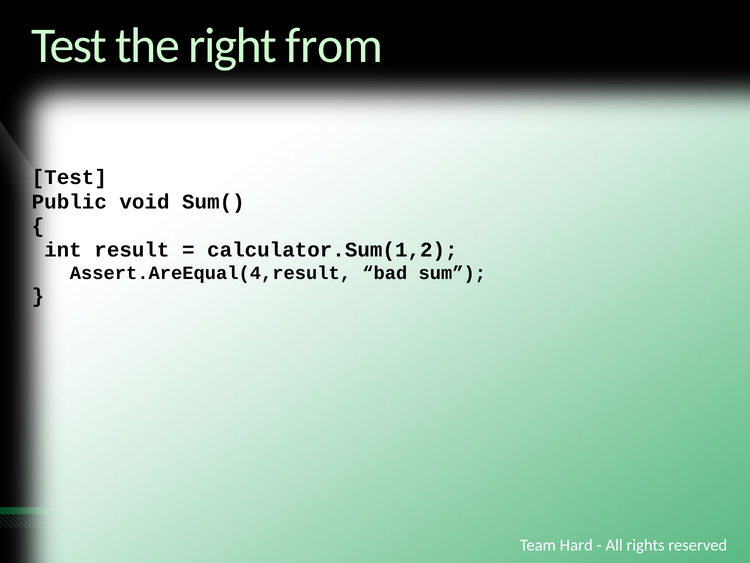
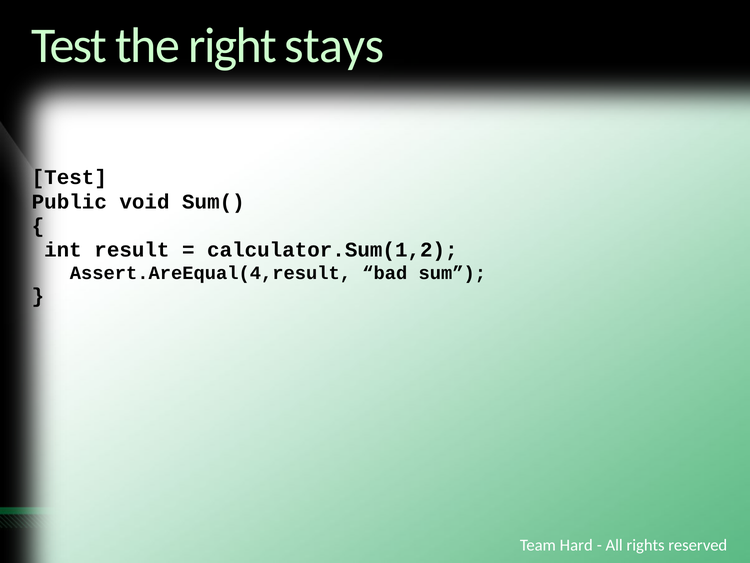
from: from -> stays (334, 46)
